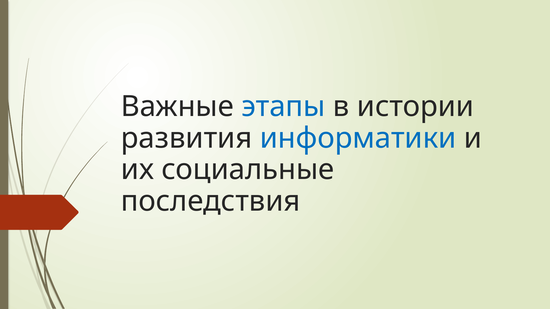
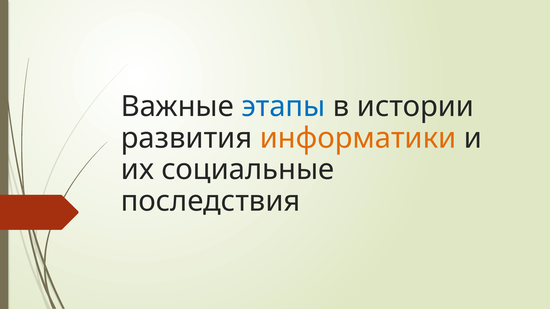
информатики colour: blue -> orange (358, 138)
